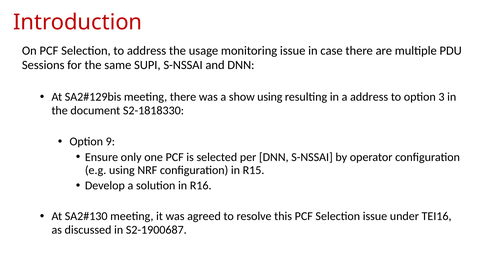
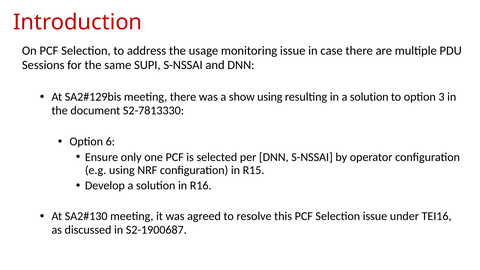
in a address: address -> solution (369, 97)
S2-1818330: S2-1818330 -> S2-7813330 (153, 111)
9: 9 -> 6 (110, 142)
